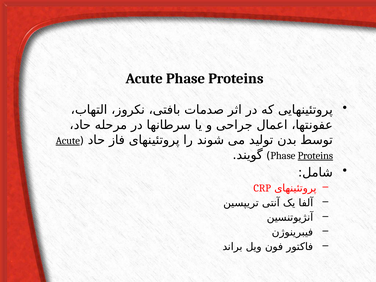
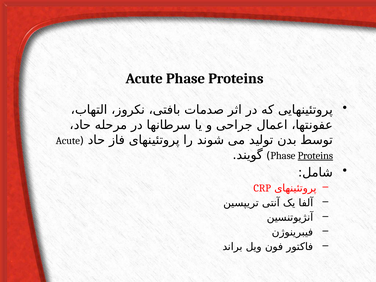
Acute underline: present -> none (68, 141)
